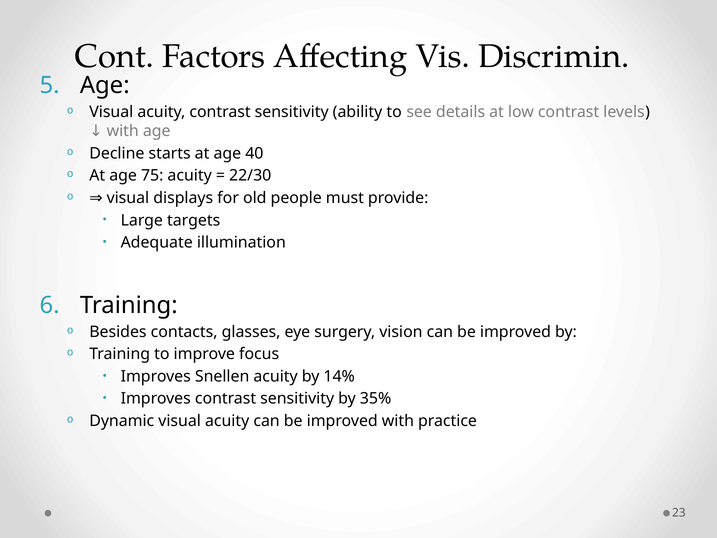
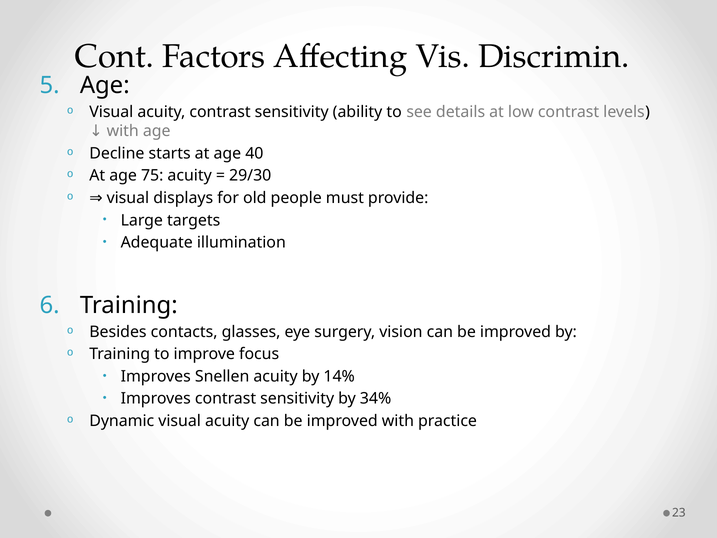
22/30: 22/30 -> 29/30 (250, 176)
35%: 35% -> 34% (376, 399)
